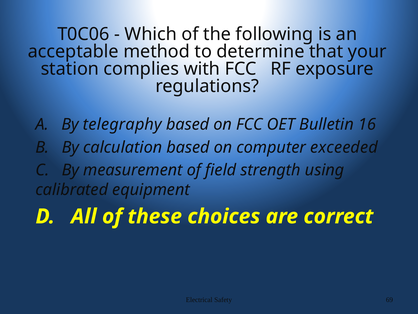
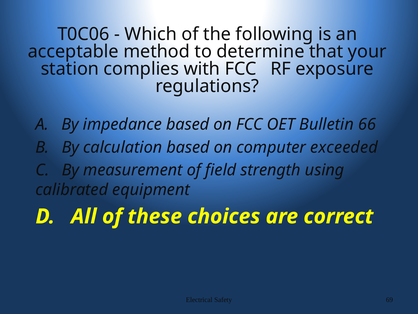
telegraphy: telegraphy -> impedance (122, 124)
16: 16 -> 66 (367, 124)
